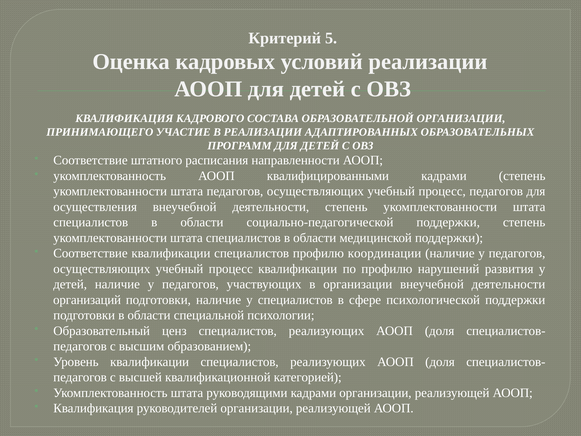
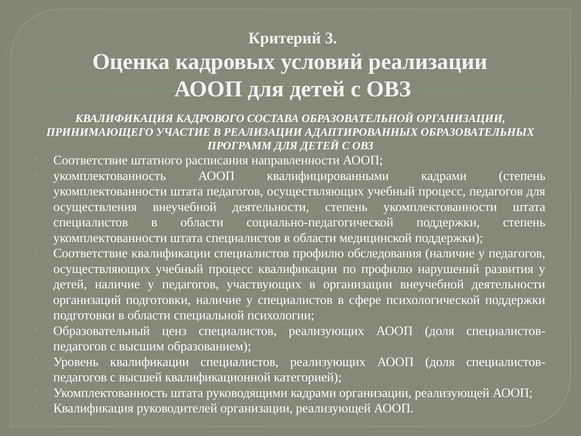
5: 5 -> 3 (331, 38)
координации: координации -> обследования (385, 253)
